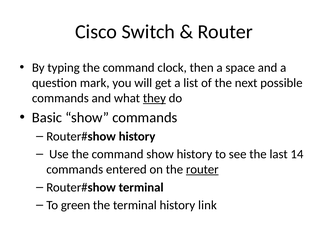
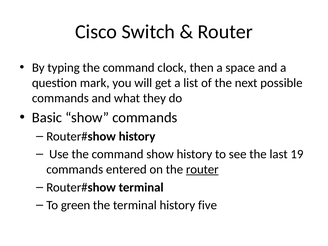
they underline: present -> none (154, 98)
14: 14 -> 19 (297, 154)
link: link -> five (208, 205)
